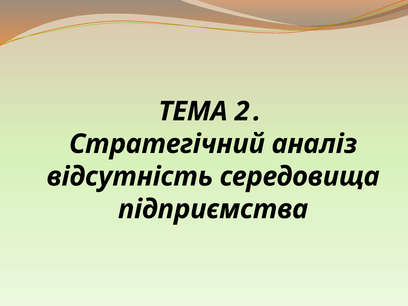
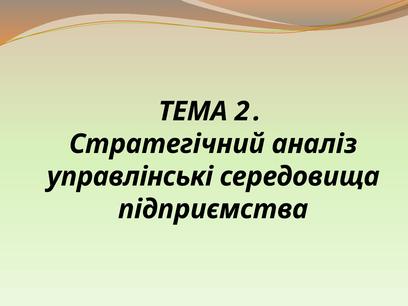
відсутність: відсутність -> управлінські (130, 177)
